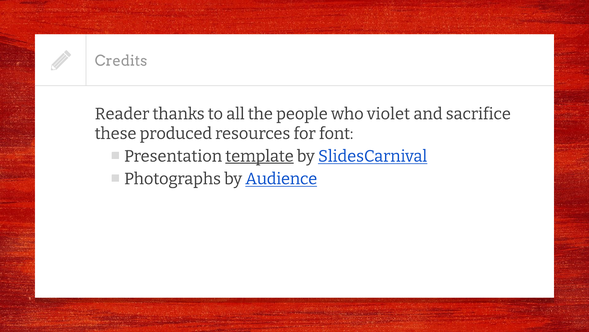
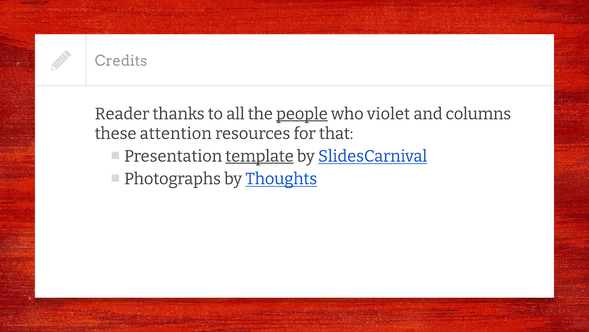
people underline: none -> present (302, 114)
sacrifice: sacrifice -> columns (478, 114)
produced: produced -> attention (176, 133)
font: font -> that (336, 133)
Audience: Audience -> Thoughts (281, 178)
